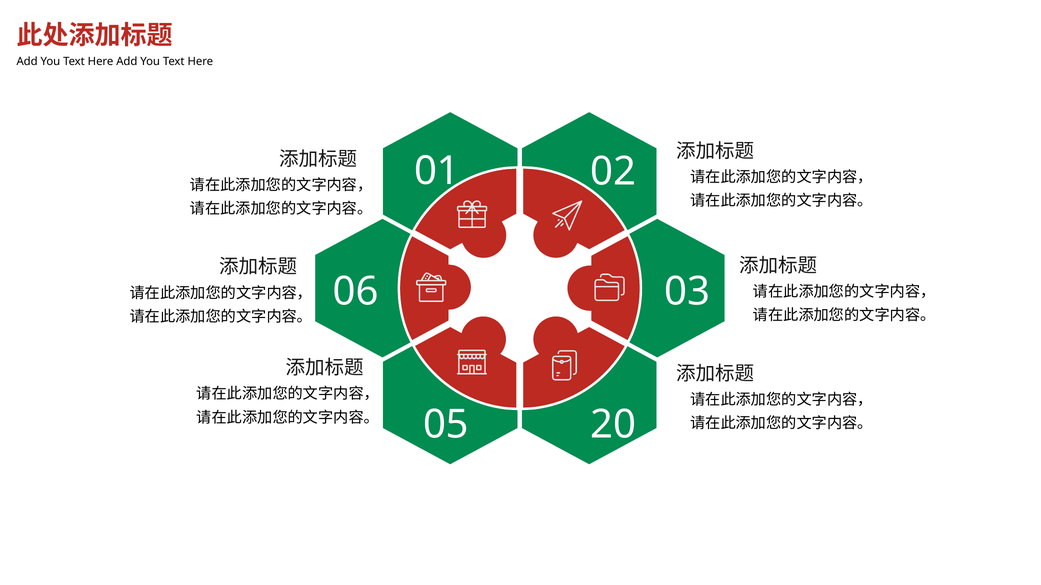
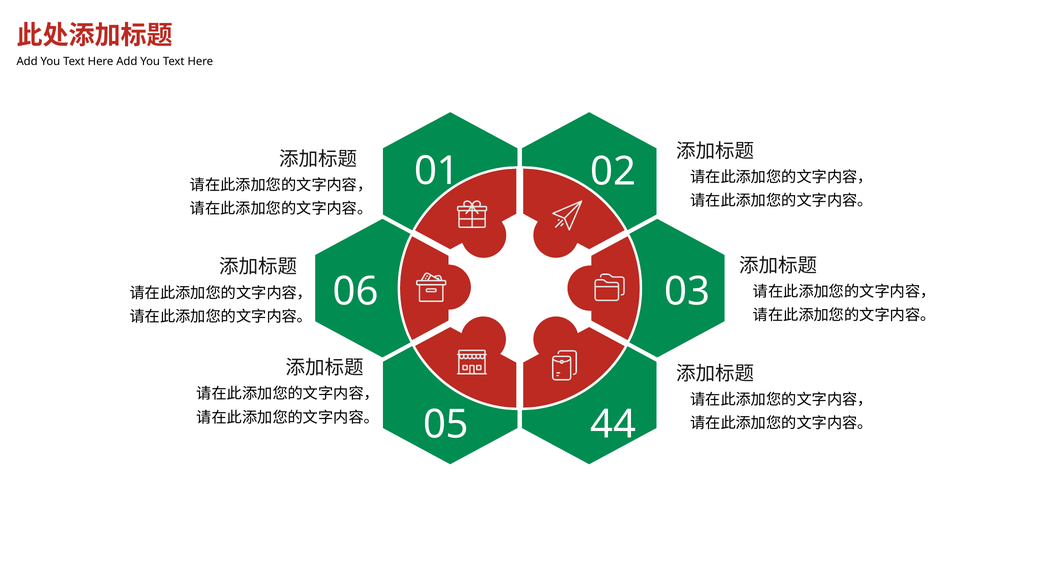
20: 20 -> 44 (613, 425)
